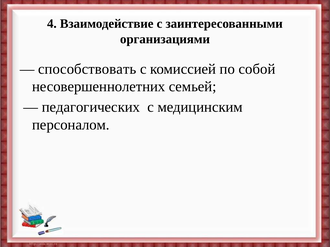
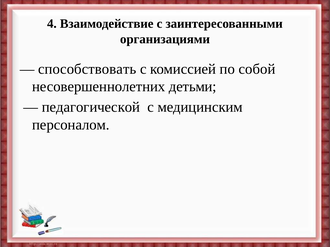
семьей: семьей -> детьми (193, 87)
педагогических: педагогических -> педагогической (91, 107)
